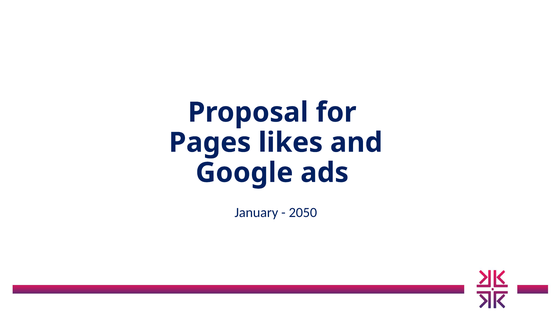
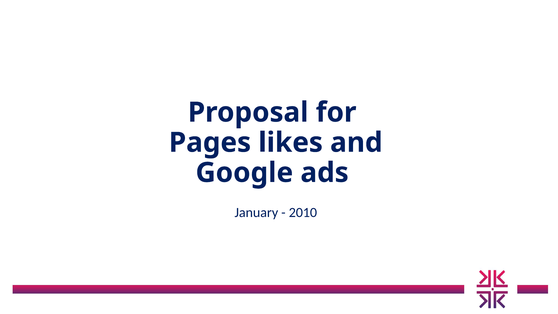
2050: 2050 -> 2010 (303, 212)
